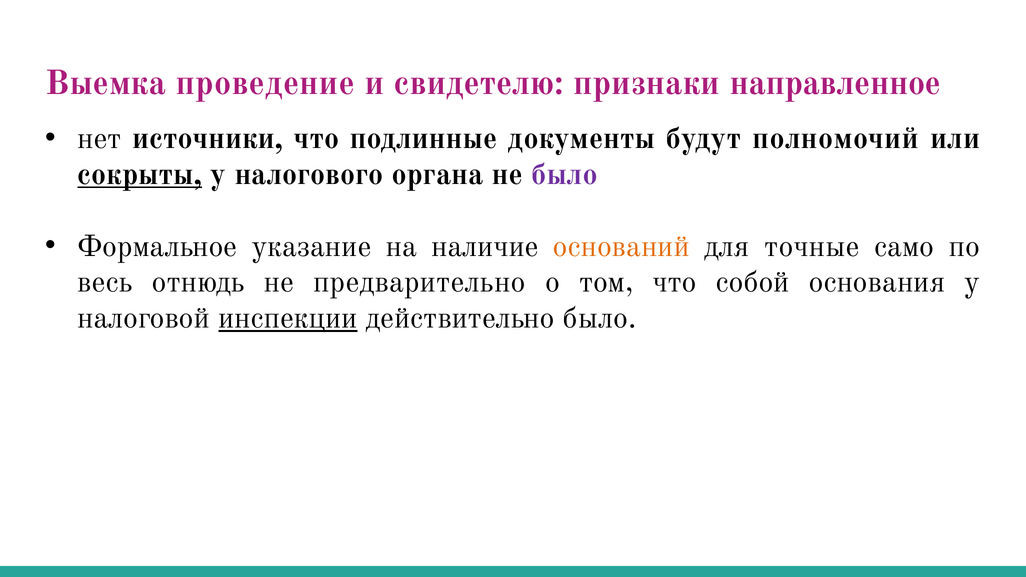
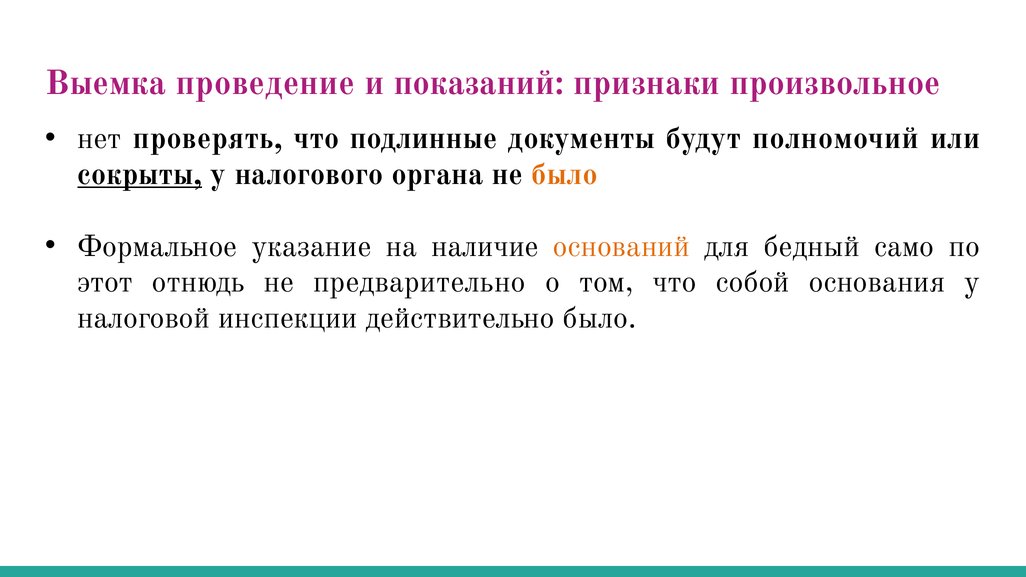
свидетелю: свидетелю -> показаний (479, 83)
направленное: направленное -> произвольное (835, 83)
источники: источники -> проверять (208, 139)
было colour: purple -> orange (565, 174)
точные: точные -> бедный (812, 246)
весь: весь -> этот (105, 282)
инспекции underline: present -> none (288, 318)
